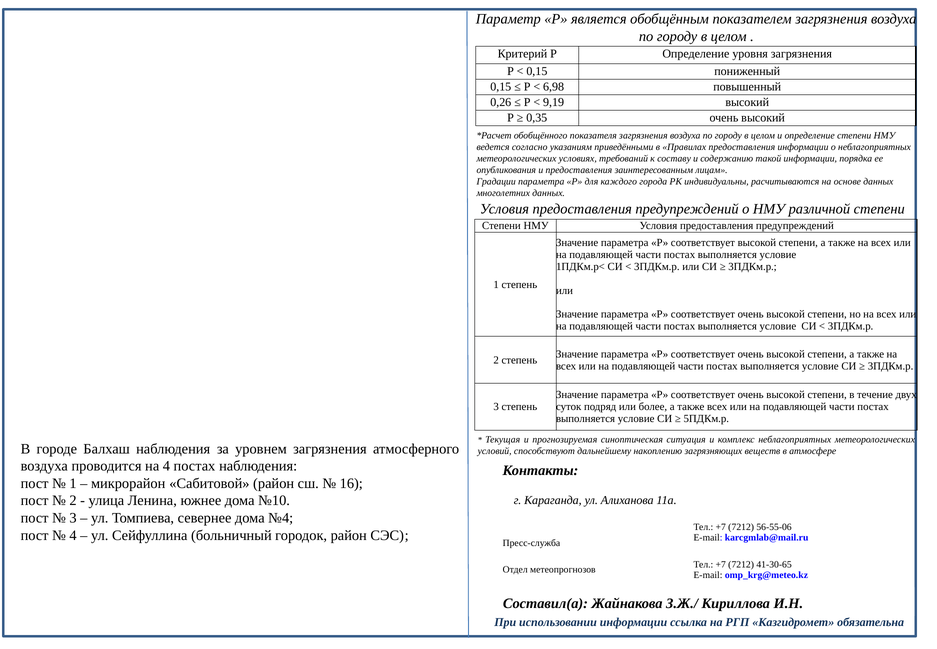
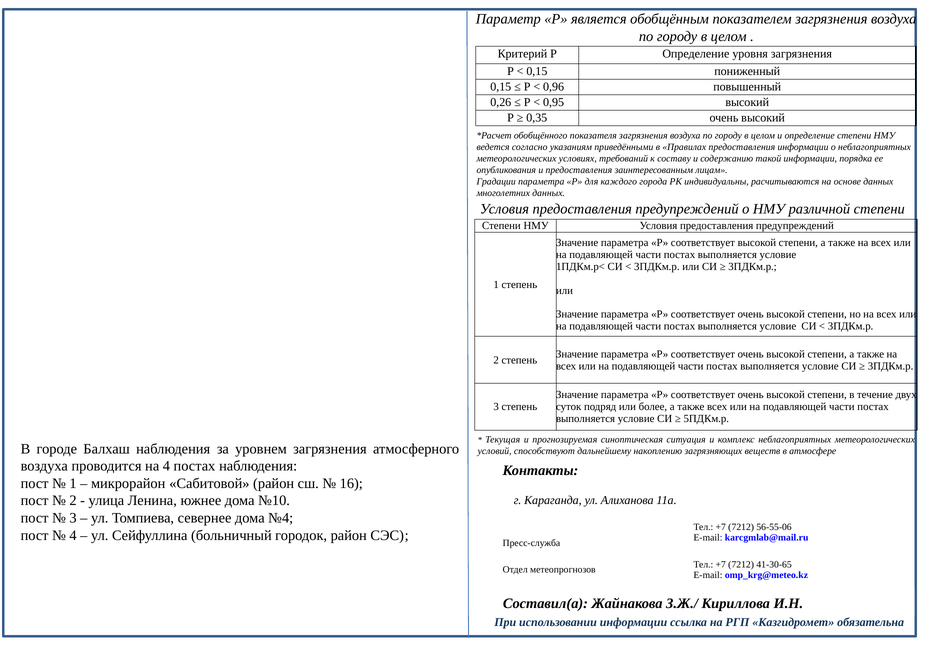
6,98: 6,98 -> 0,96 (554, 87)
9,19: 9,19 -> 0,95 (554, 102)
